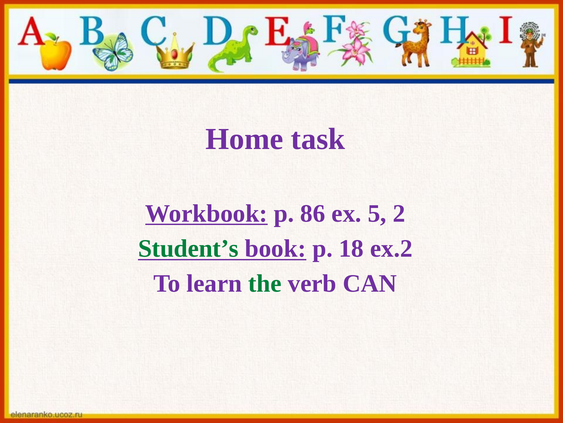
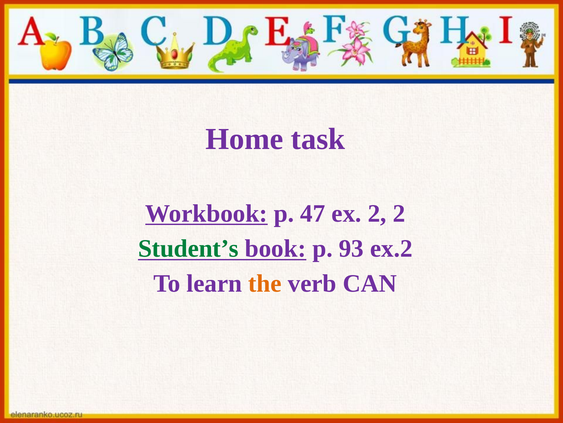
86: 86 -> 47 (313, 213)
ex 5: 5 -> 2 (377, 213)
18: 18 -> 93 (351, 248)
the colour: green -> orange (265, 283)
